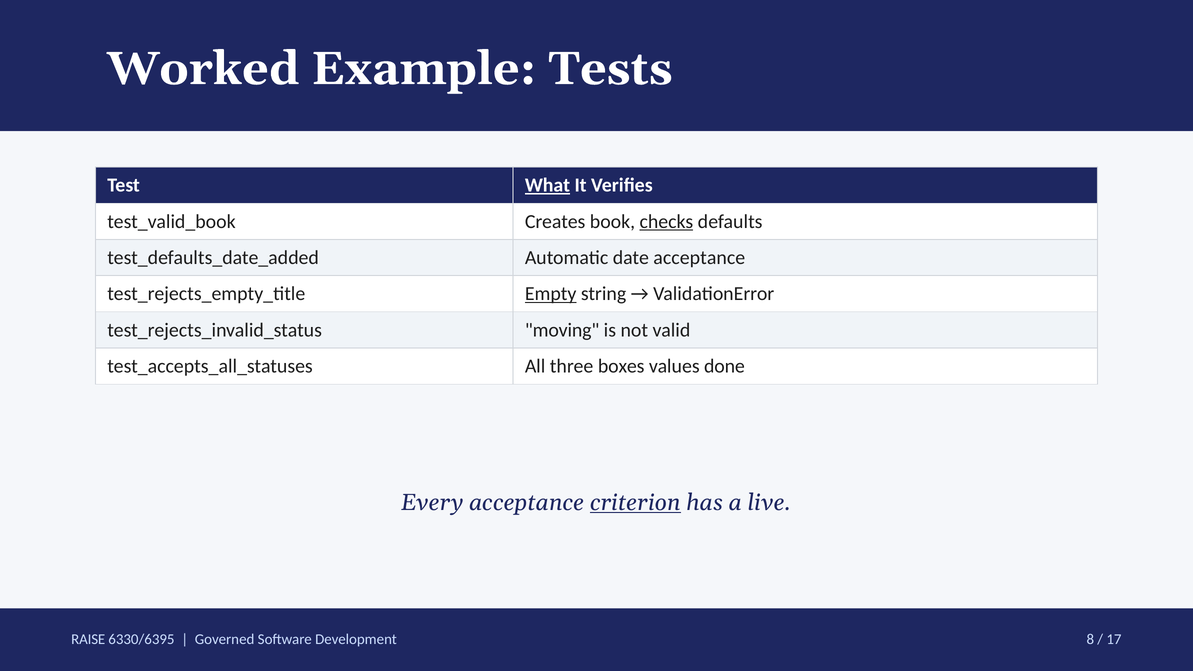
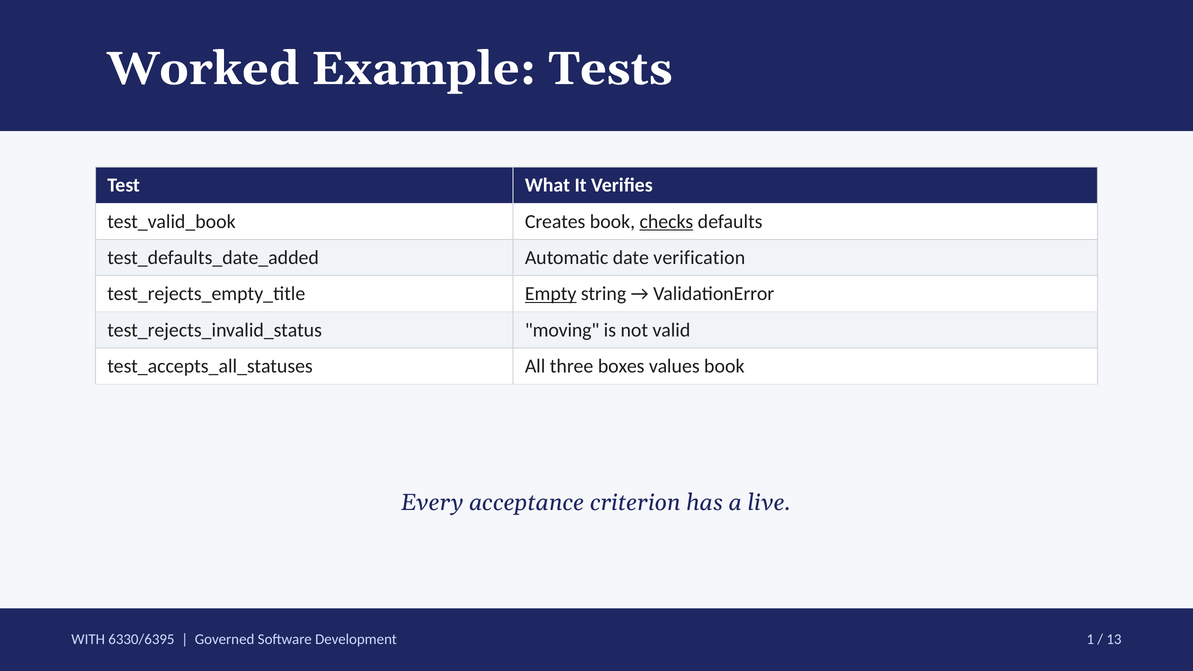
What underline: present -> none (547, 185)
date acceptance: acceptance -> verification (699, 258)
values done: done -> book (724, 366)
criterion underline: present -> none (636, 503)
RAISE: RAISE -> WITH (88, 639)
8: 8 -> 1 (1090, 639)
17: 17 -> 13 (1114, 639)
